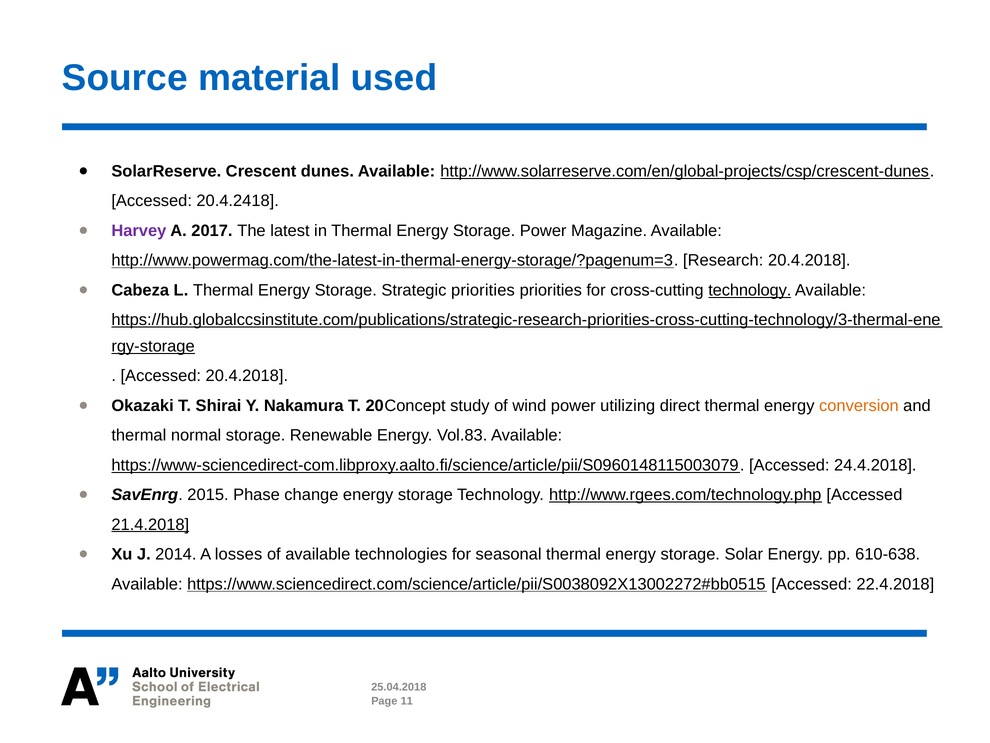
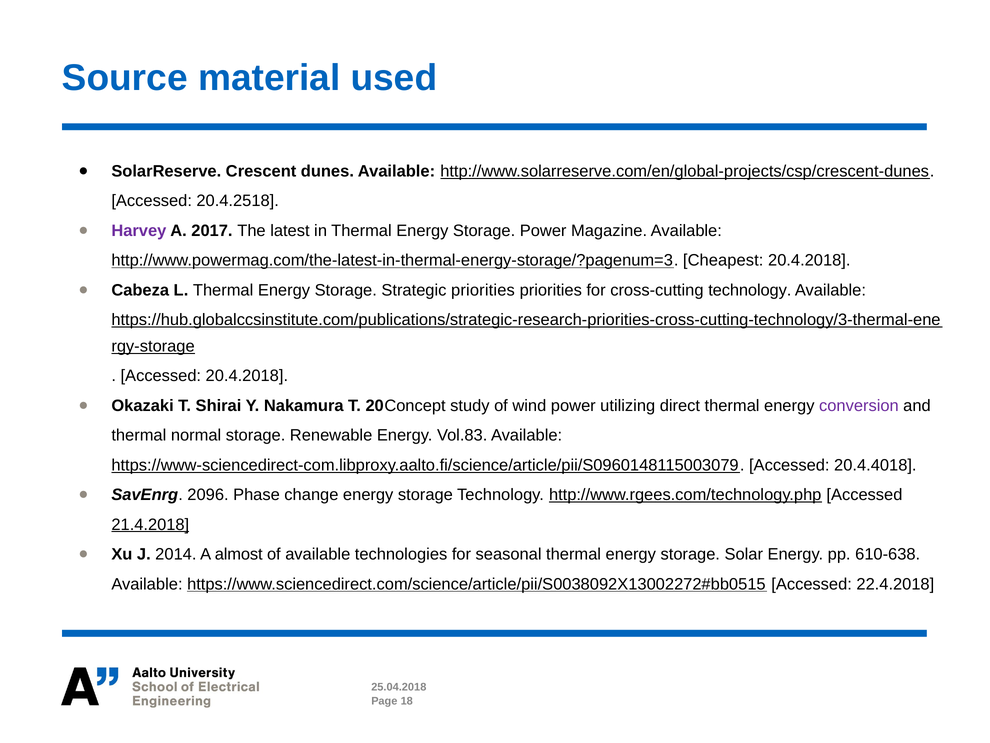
20.4.2418: 20.4.2418 -> 20.4.2518 (238, 201)
Research: Research -> Cheapest (723, 260)
technology underline: present -> none (750, 290)
conversion colour: orange -> purple (859, 405)
24.4.2018: 24.4.2018 -> 20.4.4018 (875, 465)
2015: 2015 -> 2096 (208, 495)
losses: losses -> almost (239, 554)
11: 11 -> 18 (407, 701)
